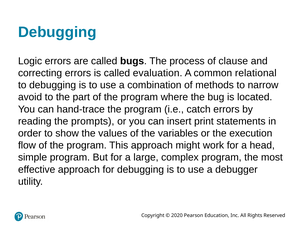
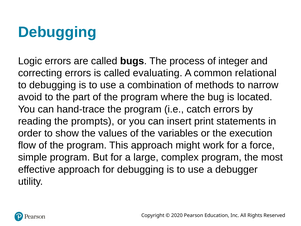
clause: clause -> integer (233, 61)
evaluation: evaluation -> evaluating (158, 73)
head: head -> force (262, 145)
